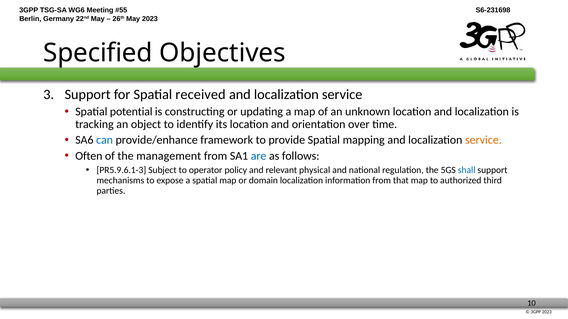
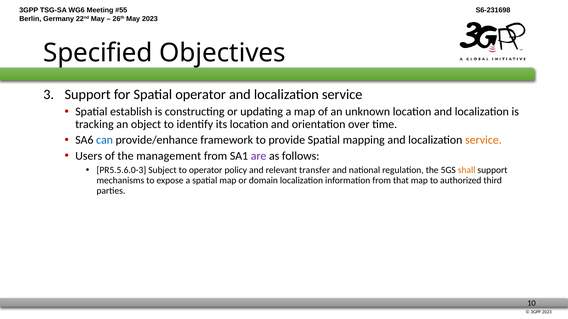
Spatial received: received -> operator (201, 95)
potential: potential -> establish (131, 112)
Often: Often -> Users (89, 156)
are colour: blue -> purple (259, 156)
PR5.9.6.1-3: PR5.9.6.1-3 -> PR5.5.6.0-3 (121, 170)
physical: physical -> transfer (315, 170)
shall colour: blue -> orange (467, 170)
